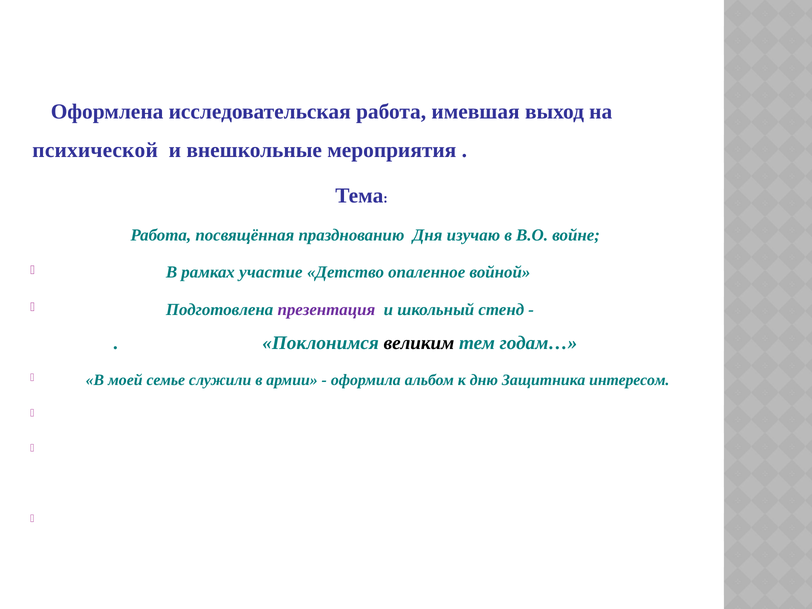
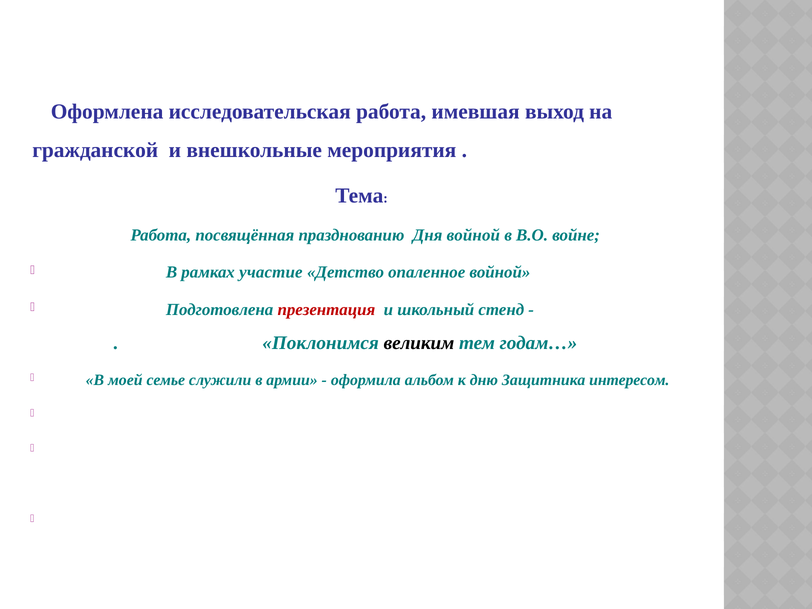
психической: психической -> гражданской (95, 150)
Дня изучаю: изучаю -> войной (473, 235)
презентация colour: purple -> red (326, 310)
